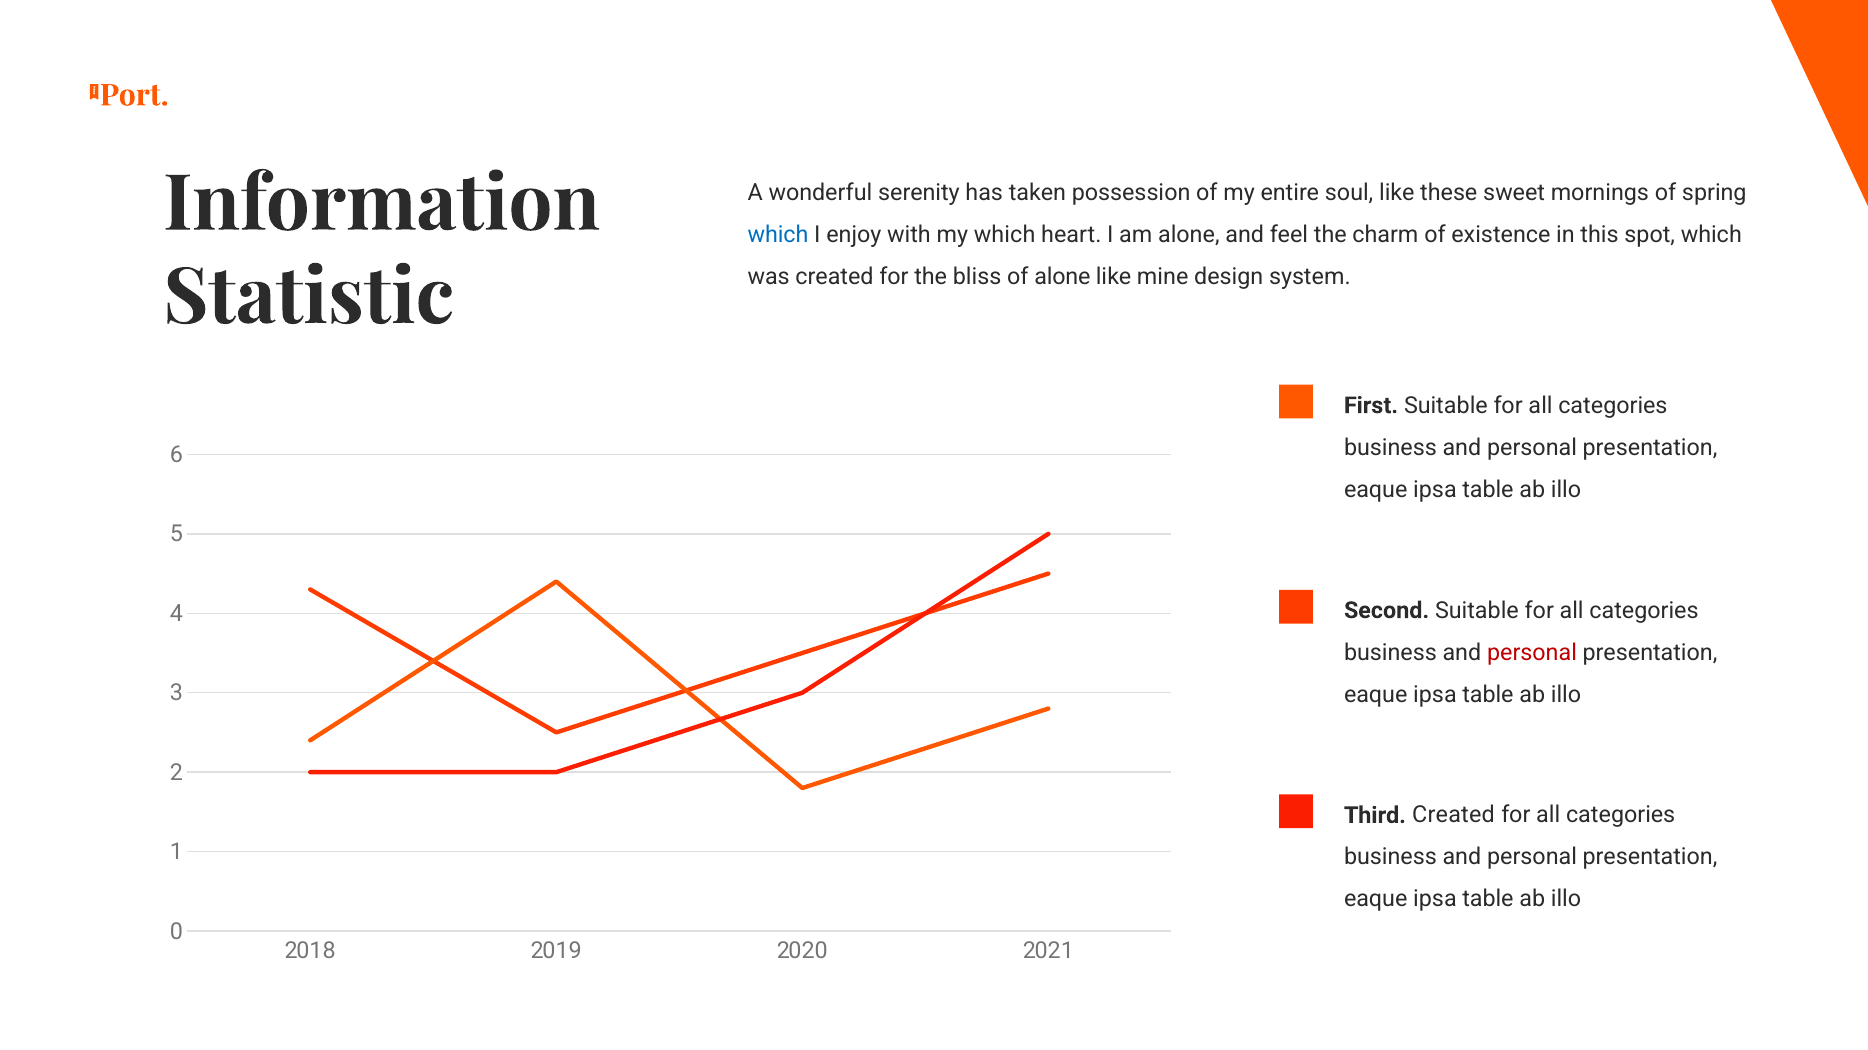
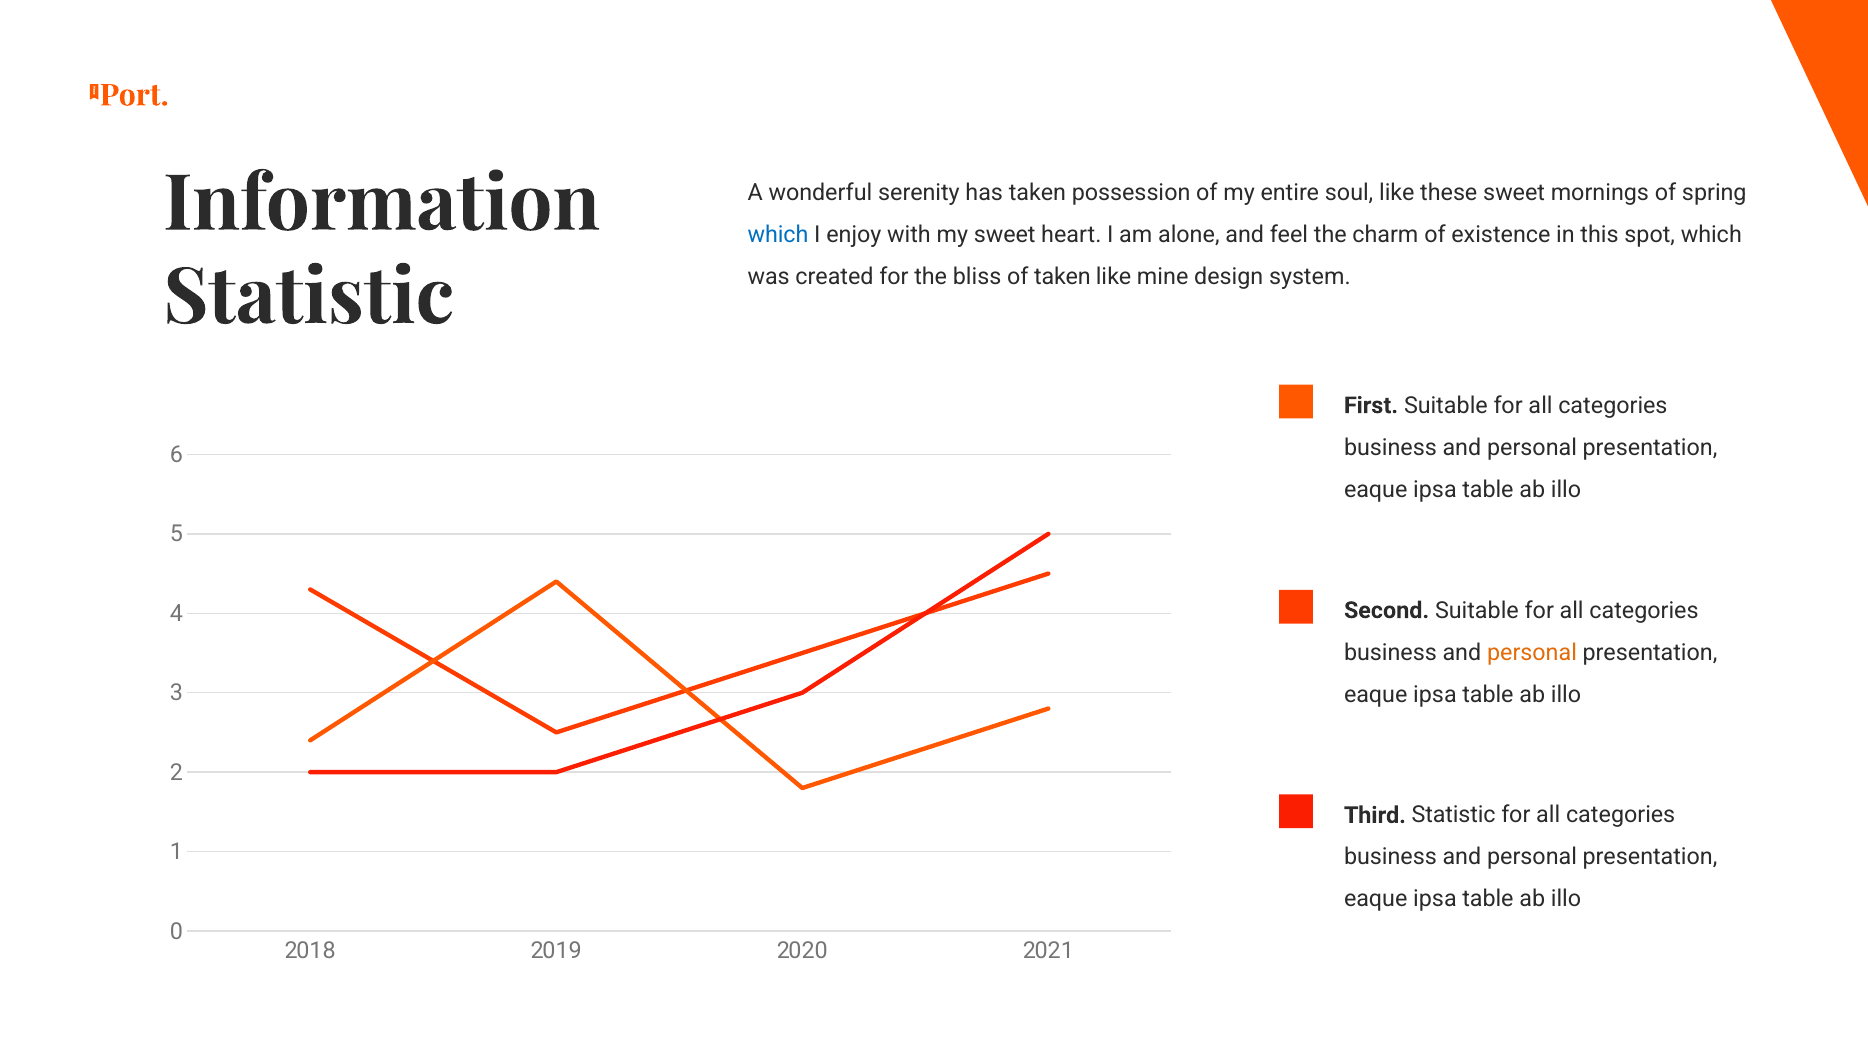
my which: which -> sweet (1005, 235)
of alone: alone -> taken (1062, 277)
personal colour: red -> orange (1532, 653)
Third Created: Created -> Statistic (1454, 816)
